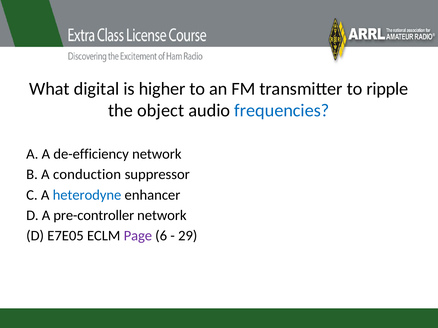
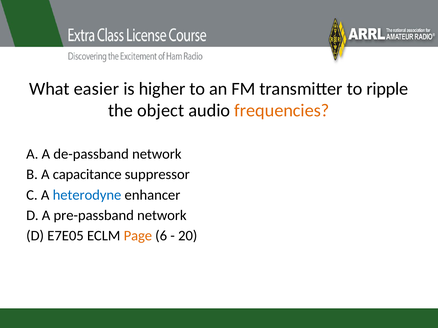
digital: digital -> easier (96, 89)
frequencies colour: blue -> orange (282, 111)
de-efficiency: de-efficiency -> de-passband (91, 154)
conduction: conduction -> capacitance (87, 175)
pre-controller: pre-controller -> pre-passband (94, 216)
Page colour: purple -> orange (138, 236)
29: 29 -> 20 (188, 236)
